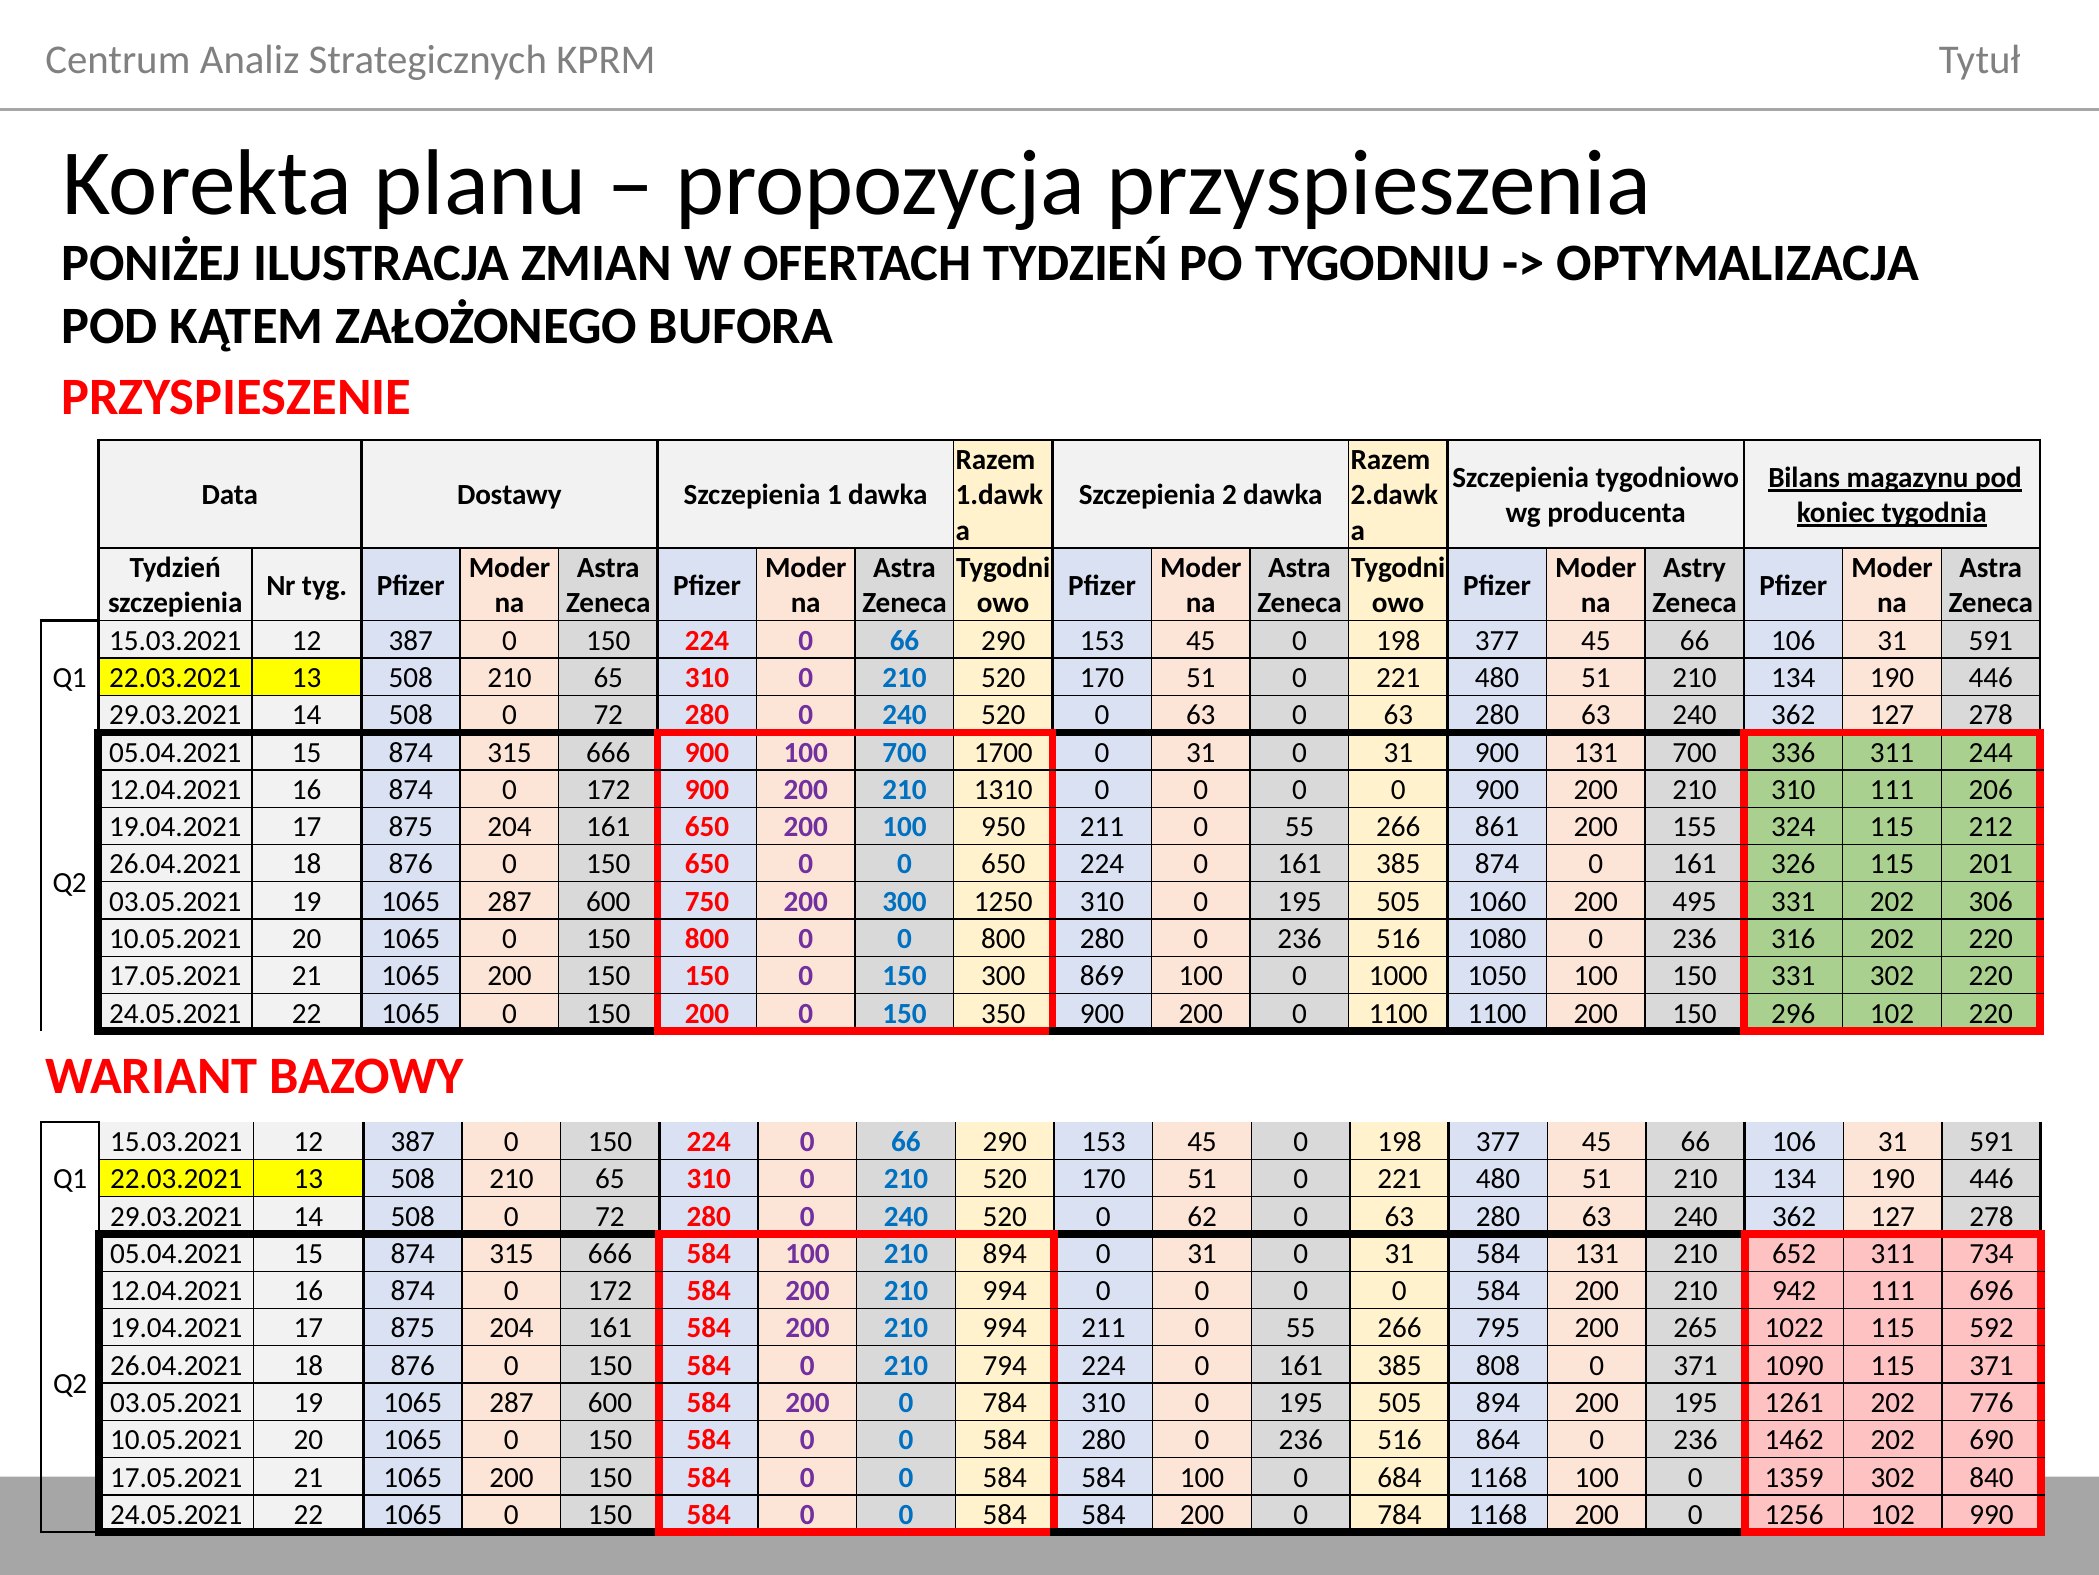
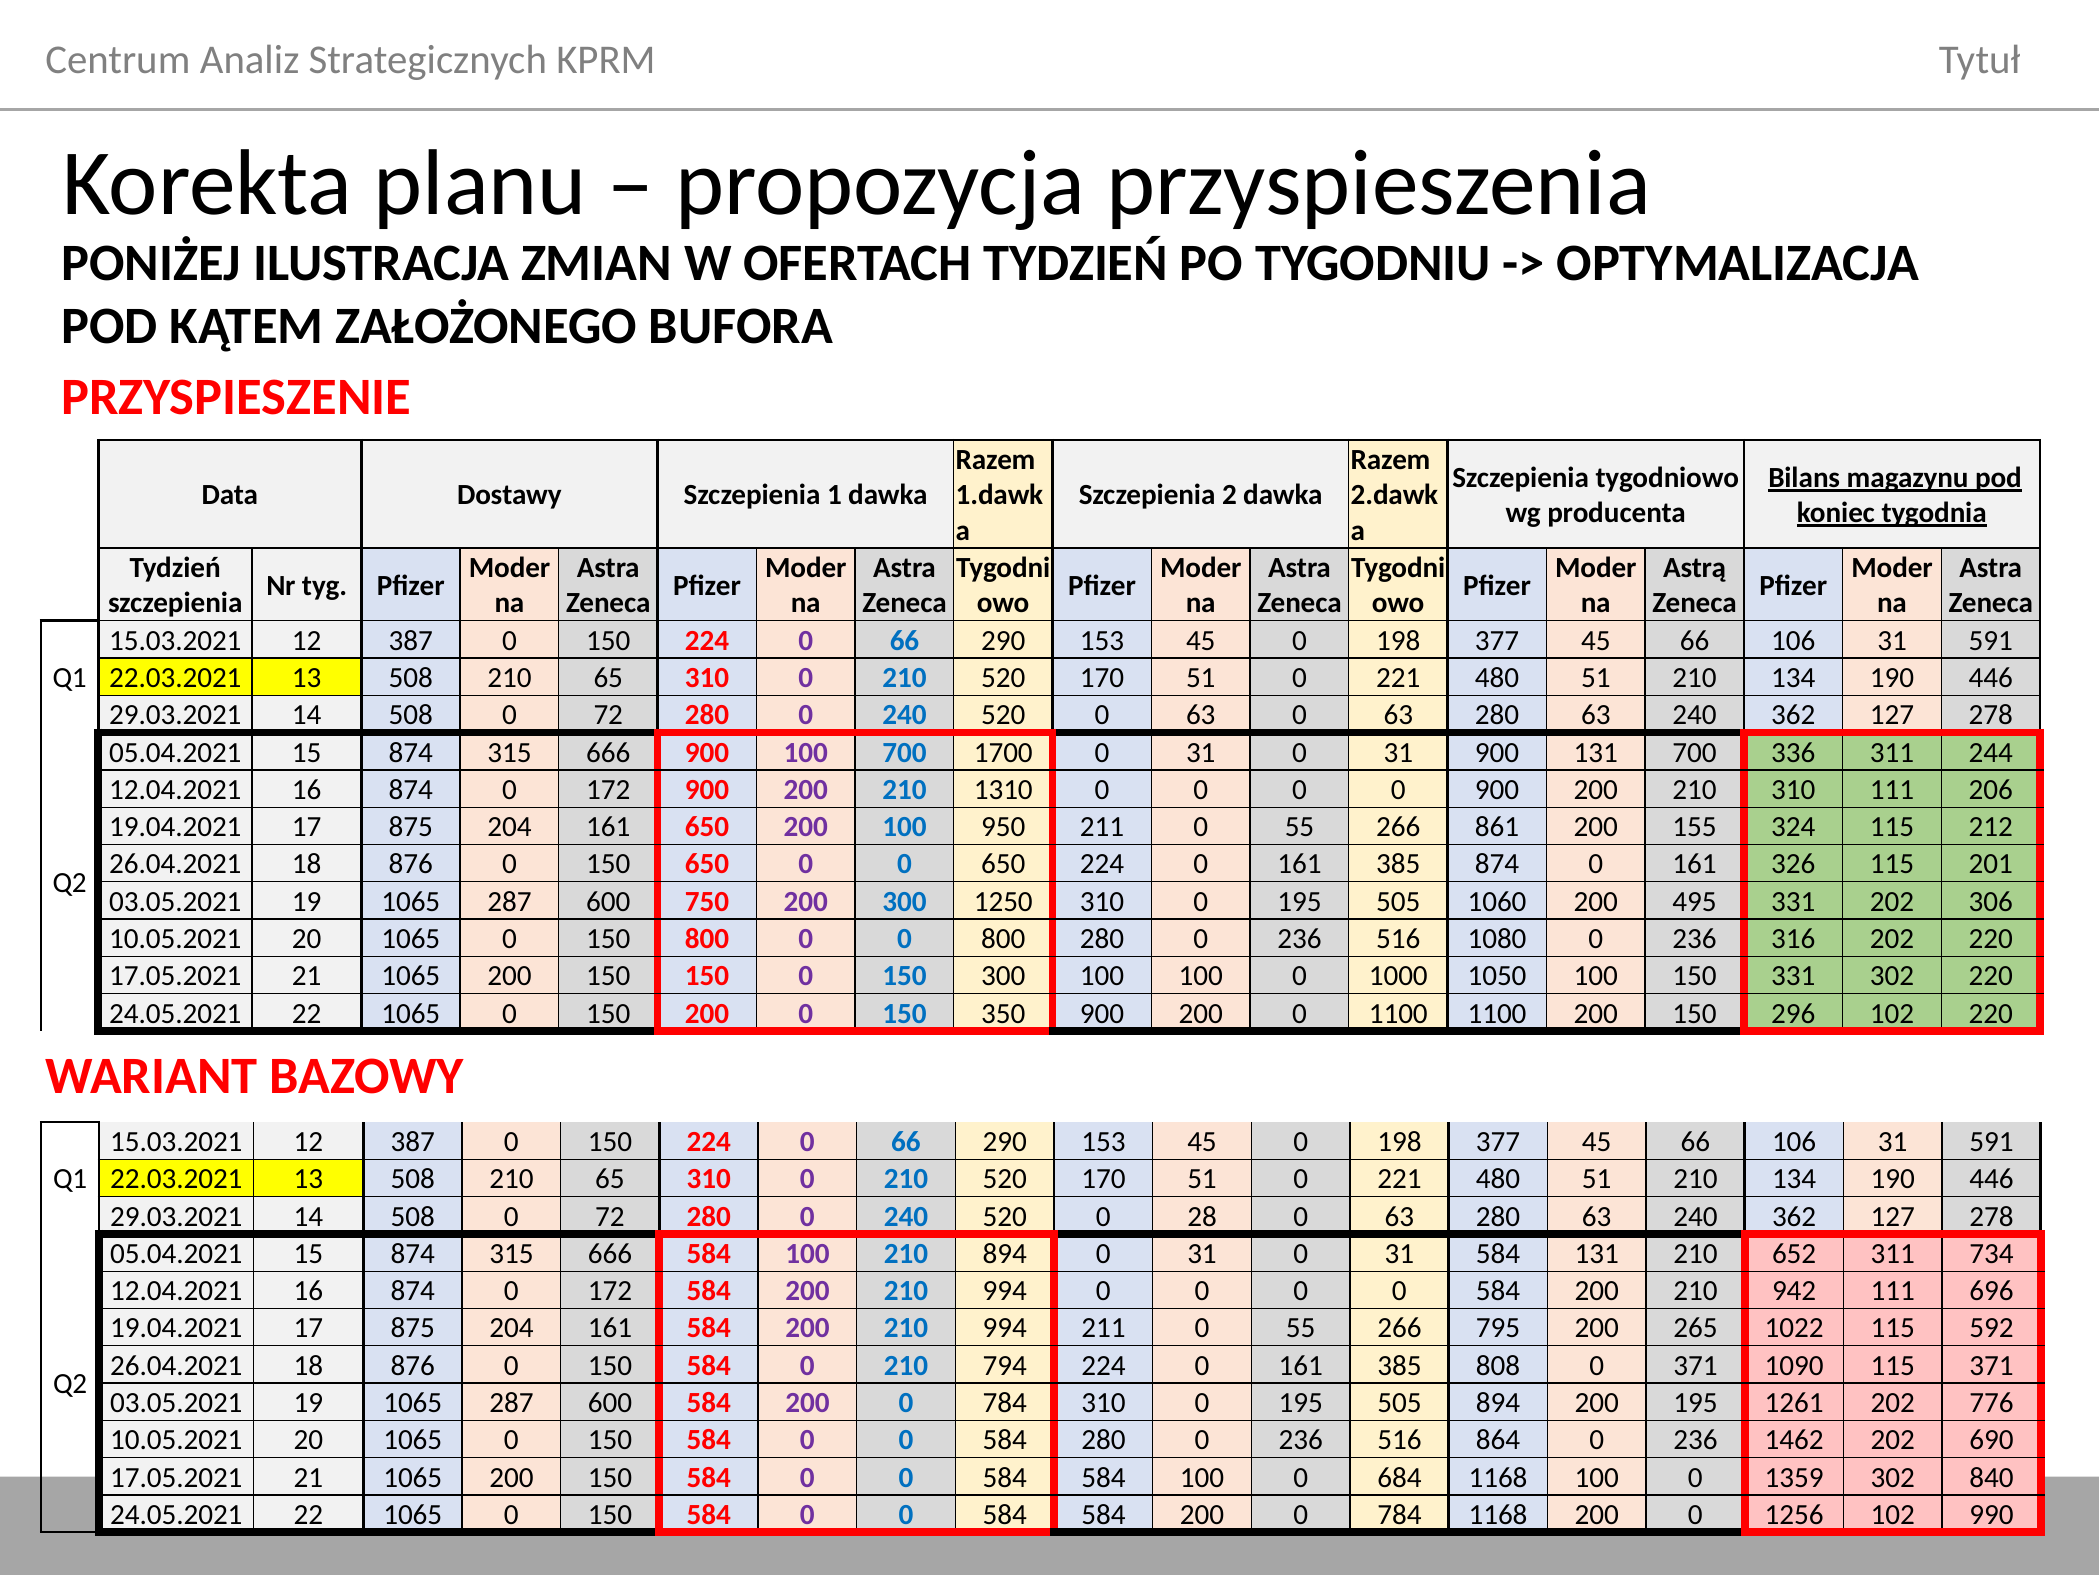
Astry: Astry -> Astrą (1695, 568)
300 869: 869 -> 100 (1102, 976)
62: 62 -> 28 (1202, 1216)
